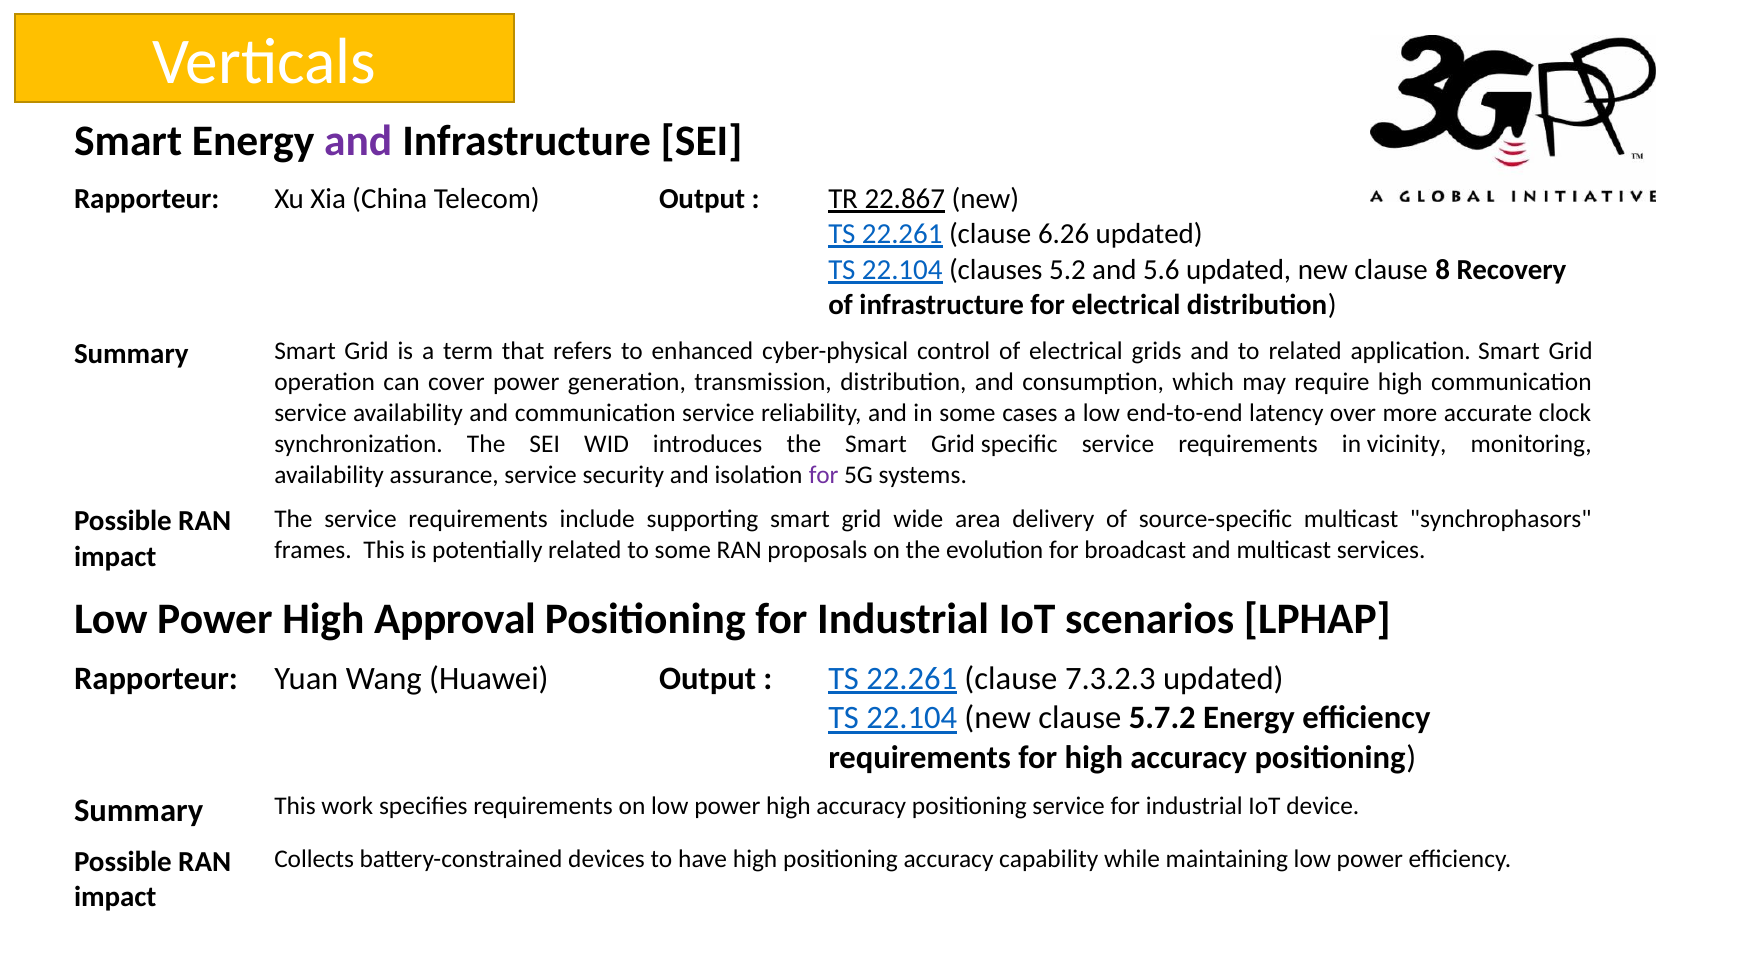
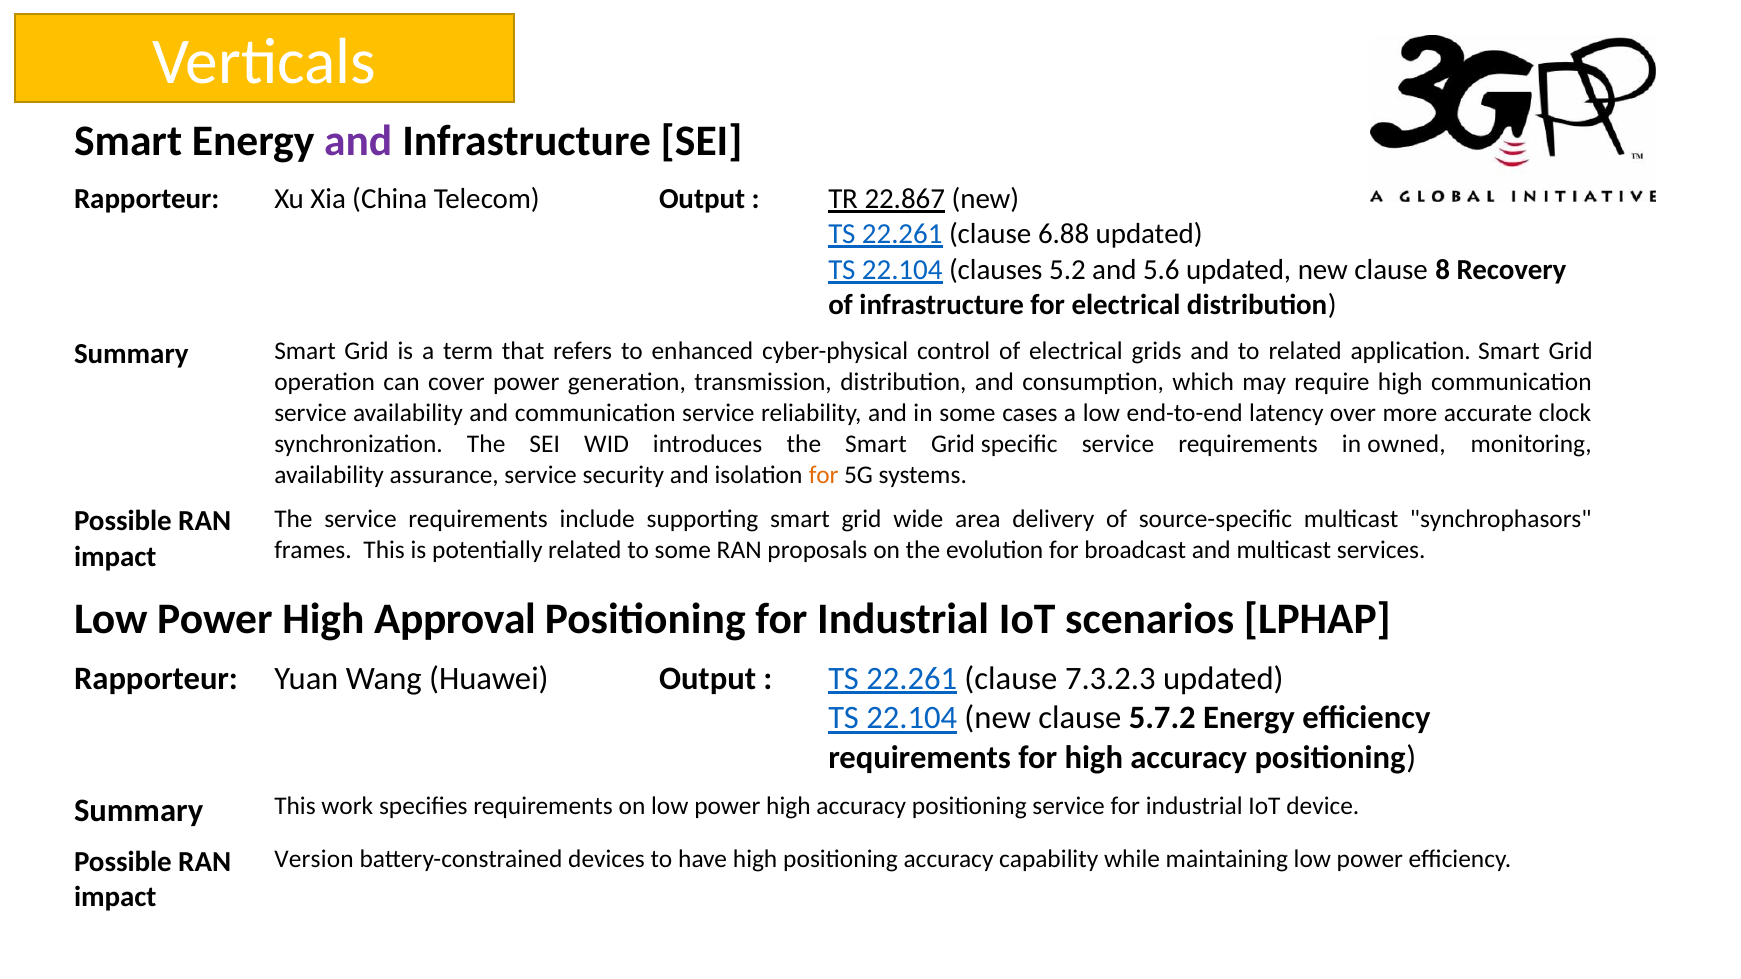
6.26: 6.26 -> 6.88 (1064, 234)
vicinity: vicinity -> owned (1407, 444)
for colour: purple -> orange (824, 475)
Collects: Collects -> Version (314, 860)
